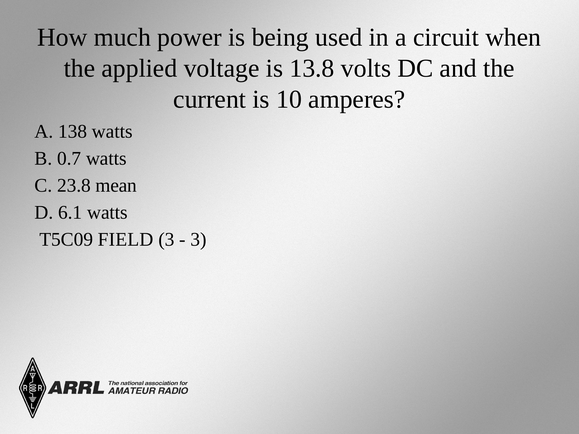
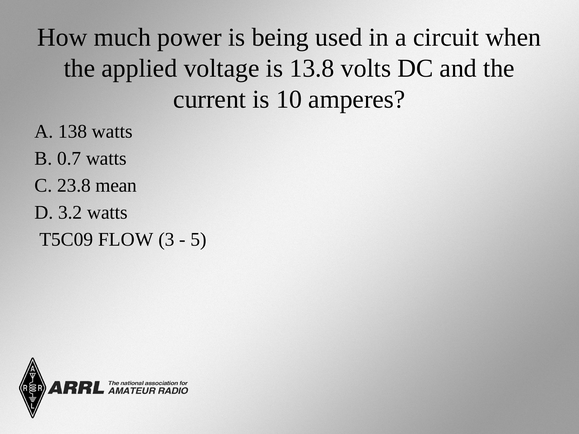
6.1: 6.1 -> 3.2 (70, 213)
FIELD: FIELD -> FLOW (126, 240)
3: 3 -> 5 (199, 240)
